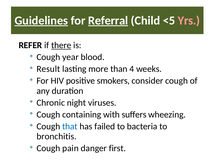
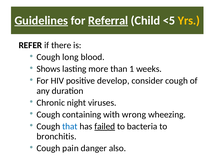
Yrs colour: pink -> yellow (189, 20)
there underline: present -> none (61, 45)
year: year -> long (70, 57)
Result: Result -> Shows (48, 69)
4: 4 -> 1 (132, 69)
smokers: smokers -> develop (113, 81)
suffers: suffers -> wrong (134, 115)
failed underline: none -> present (105, 126)
first: first -> also (117, 148)
